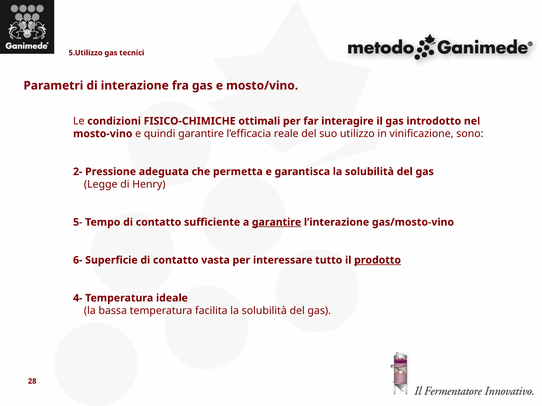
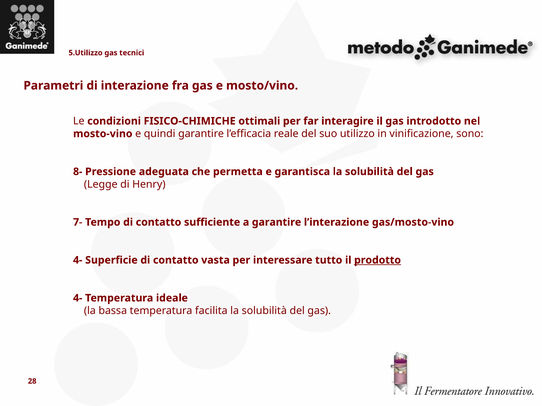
2-: 2- -> 8- (78, 172)
5-: 5- -> 7- (78, 222)
garantire underline: present -> none (277, 222)
6-: 6- -> 4- (78, 260)
